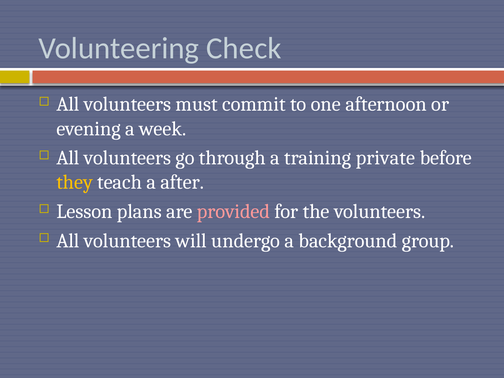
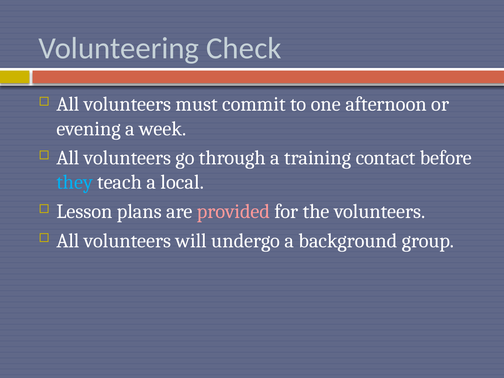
private: private -> contact (386, 158)
they colour: yellow -> light blue (75, 182)
after: after -> local (182, 182)
